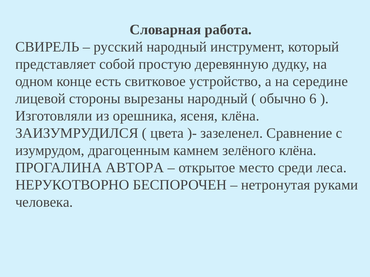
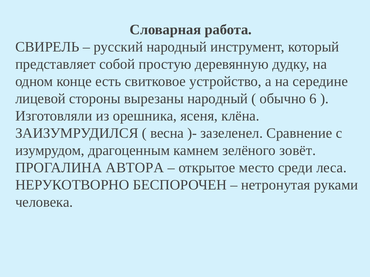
цвета: цвета -> весна (167, 133)
зелёного клёна: клёна -> зовёт (298, 151)
